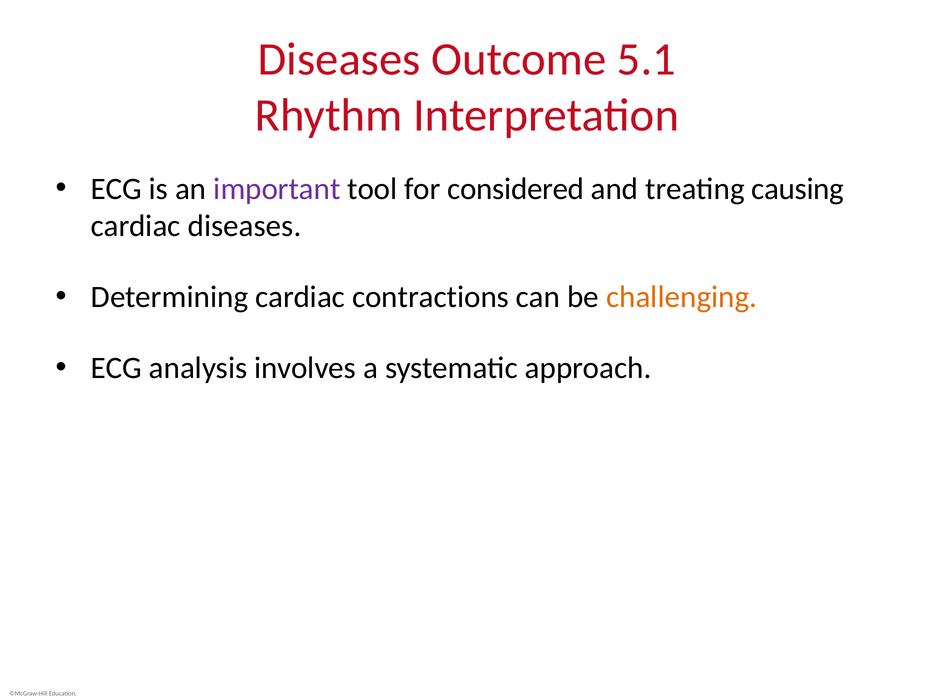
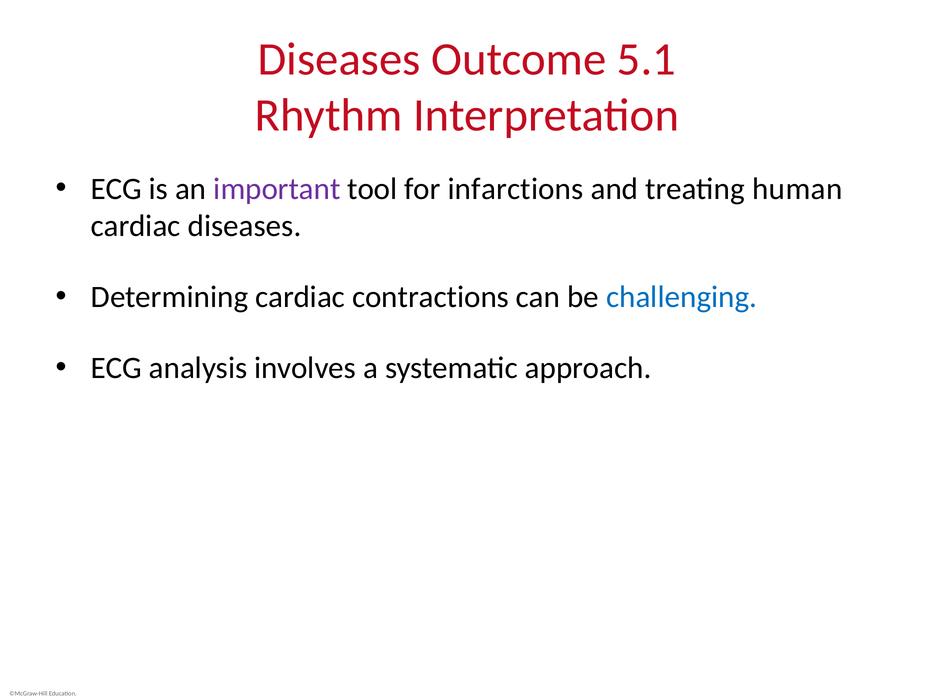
considered: considered -> infarctions (516, 189)
causing: causing -> human (797, 189)
challenging colour: orange -> blue (682, 297)
